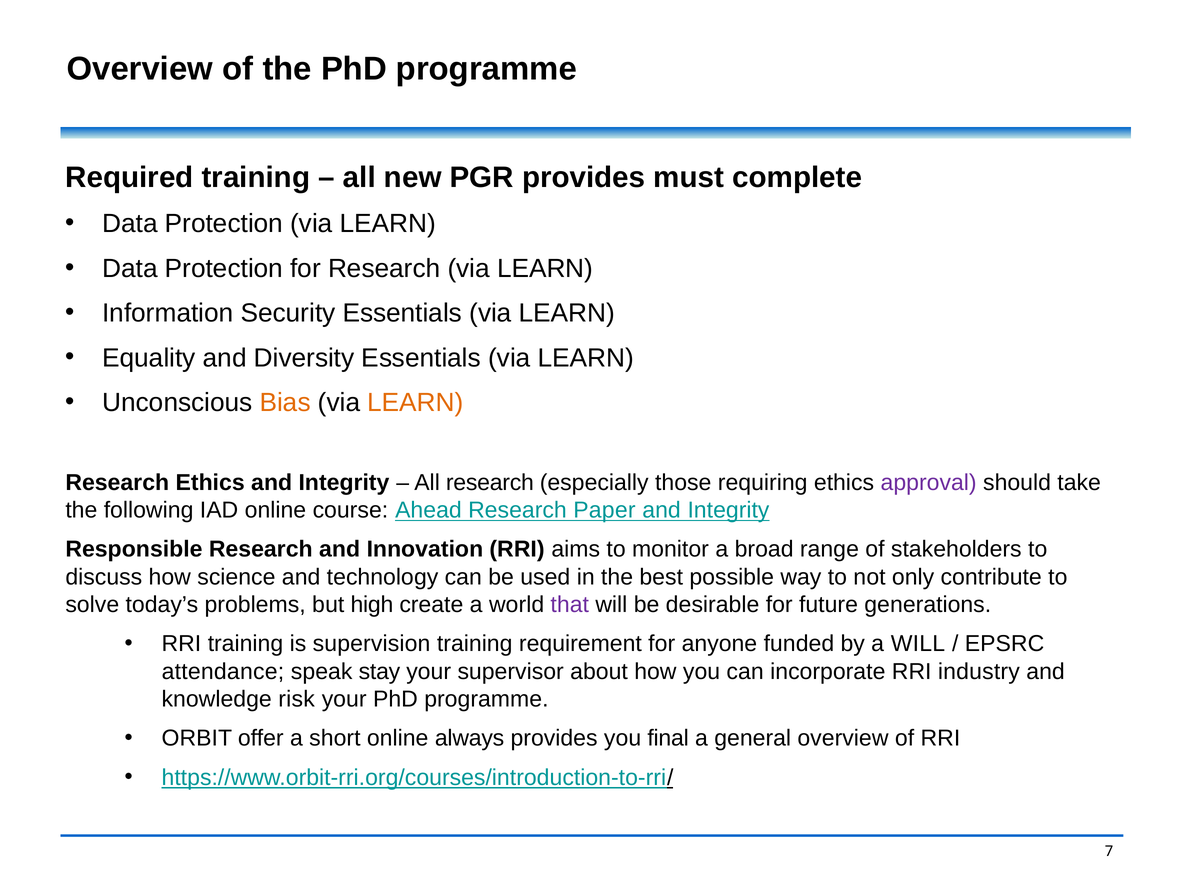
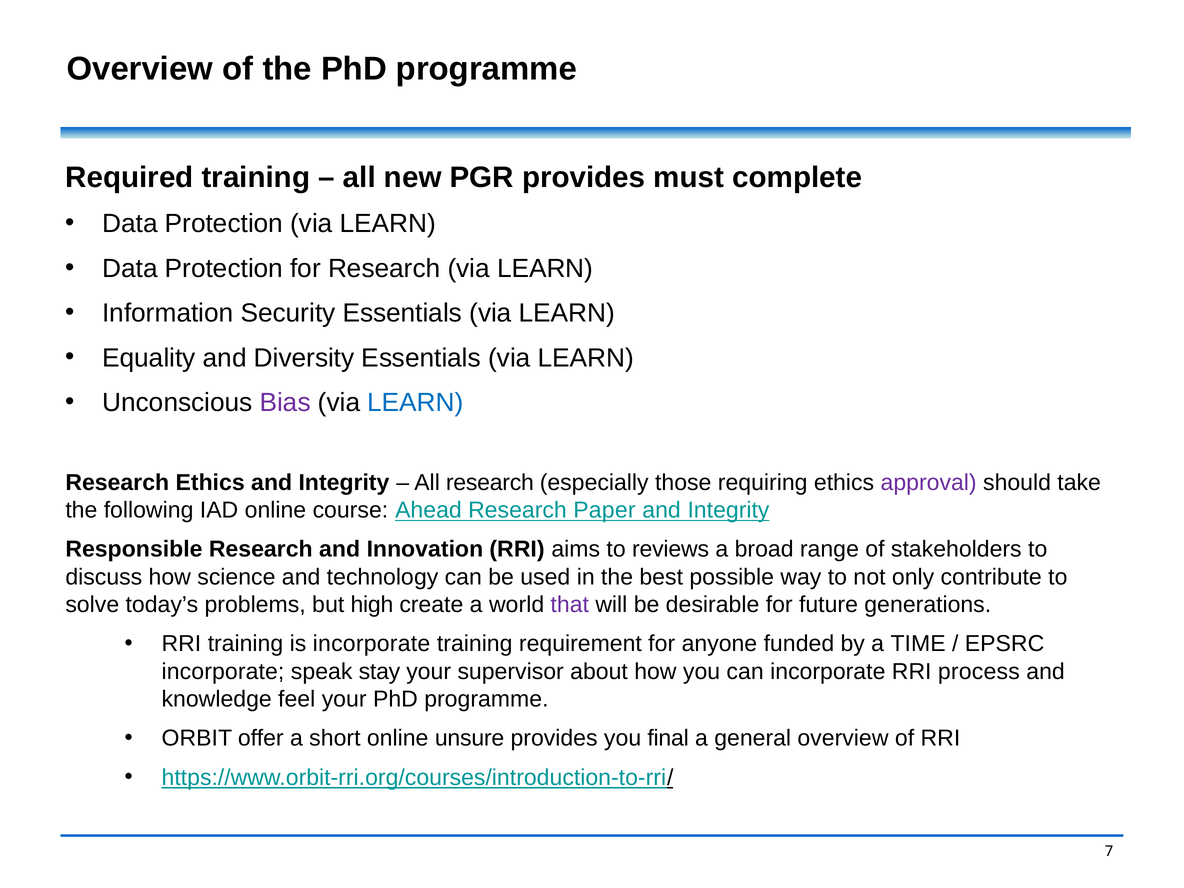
Bias colour: orange -> purple (285, 403)
LEARN colour: orange -> blue (415, 403)
monitor: monitor -> reviews (671, 549)
is supervision: supervision -> incorporate (371, 644)
a WILL: WILL -> TIME (918, 644)
attendance: attendance -> incorporate (223, 671)
industry: industry -> process (979, 671)
risk: risk -> feel (297, 699)
always: always -> unsure (470, 738)
